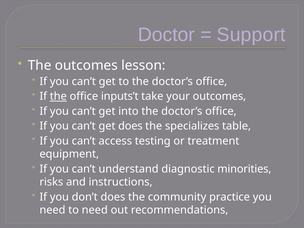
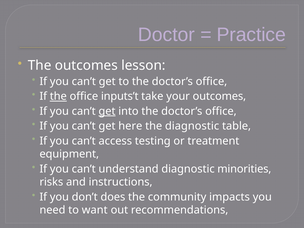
Support: Support -> Practice (251, 35)
get underline: none -> present (107, 111)
get does: does -> here (130, 126)
the specializes: specializes -> diagnostic (192, 126)
practice: practice -> impacts (230, 197)
to need: need -> want (95, 210)
